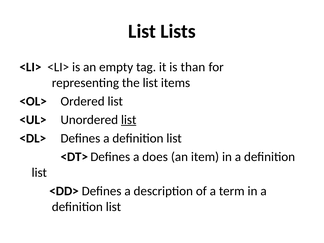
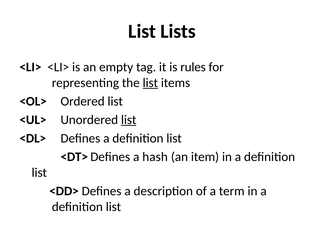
than: than -> rules (193, 67)
list underline: none -> present (150, 83)
does: does -> hash (155, 157)
